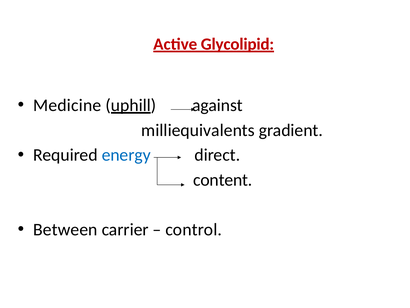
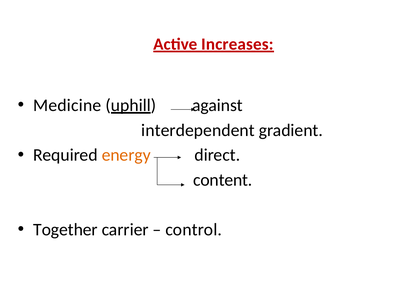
Glycolipid: Glycolipid -> Increases (237, 44)
milliequivalents: milliequivalents -> interdependent (198, 130)
energy colour: blue -> orange (126, 155)
Between: Between -> Together (65, 229)
